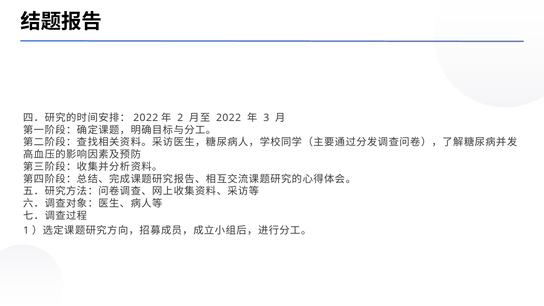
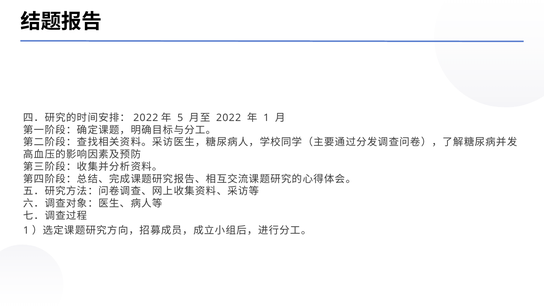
2: 2 -> 5 (180, 118)
3: 3 -> 1 (266, 118)
